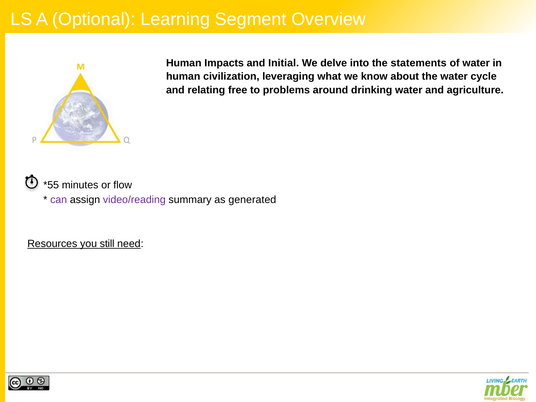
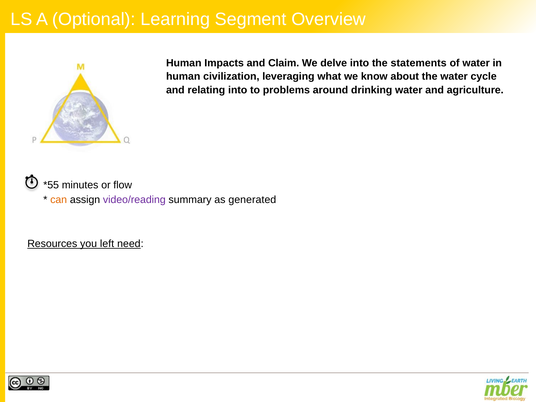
Initial: Initial -> Claim (284, 63)
relating free: free -> into (238, 90)
can colour: purple -> orange (59, 200)
still: still -> left (107, 244)
